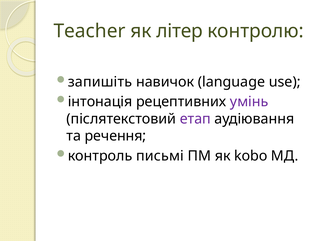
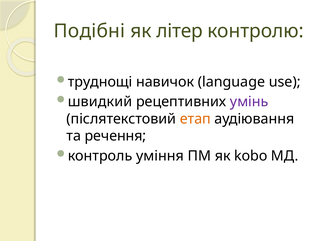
Teacher: Teacher -> Подібні (89, 31)
запишіть: запишіть -> труднощі (100, 82)
інтонація: інтонація -> швидкий (100, 102)
етап colour: purple -> orange (195, 119)
письмі: письмі -> уміння (160, 156)
